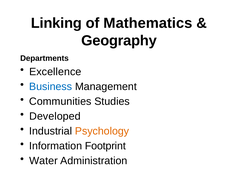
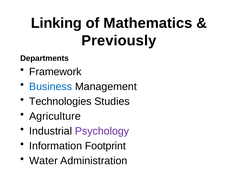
Geography: Geography -> Previously (119, 40)
Excellence: Excellence -> Framework (55, 71)
Communities: Communities -> Technologies (60, 101)
Developed: Developed -> Agriculture (55, 116)
Psychology colour: orange -> purple (102, 131)
